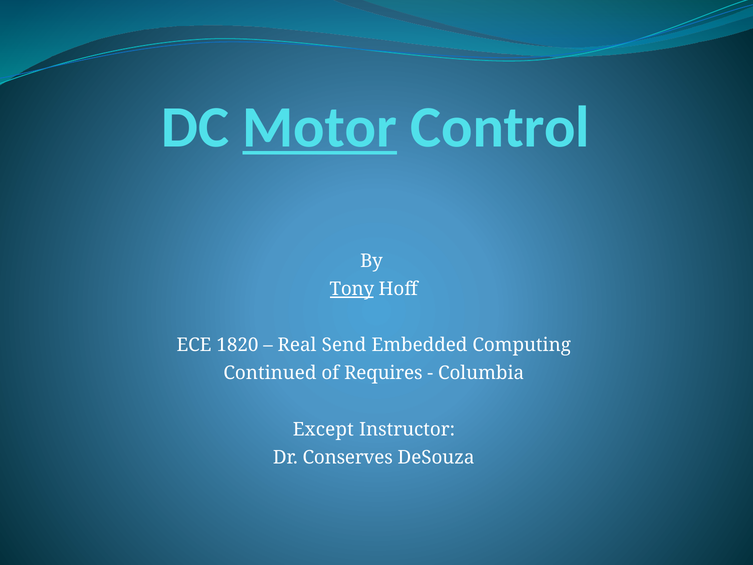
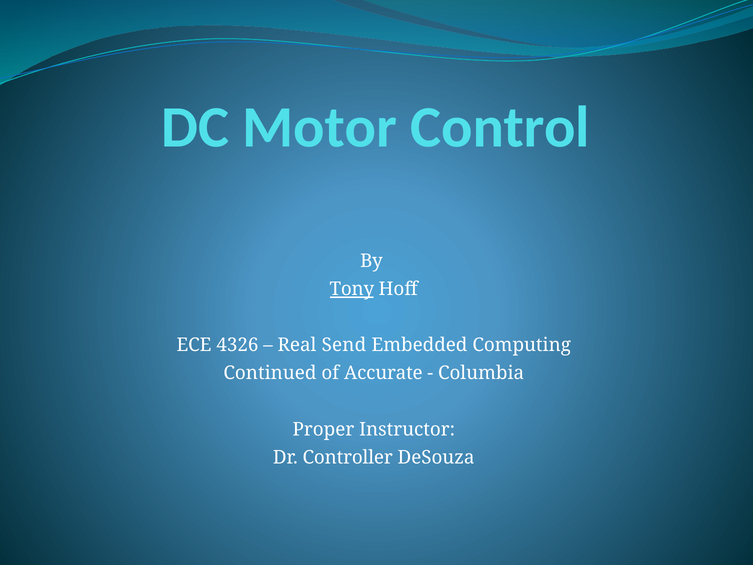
Motor underline: present -> none (320, 127)
1820: 1820 -> 4326 (237, 345)
Requires: Requires -> Accurate (383, 373)
Except: Except -> Proper (323, 429)
Conserves: Conserves -> Controller (348, 457)
